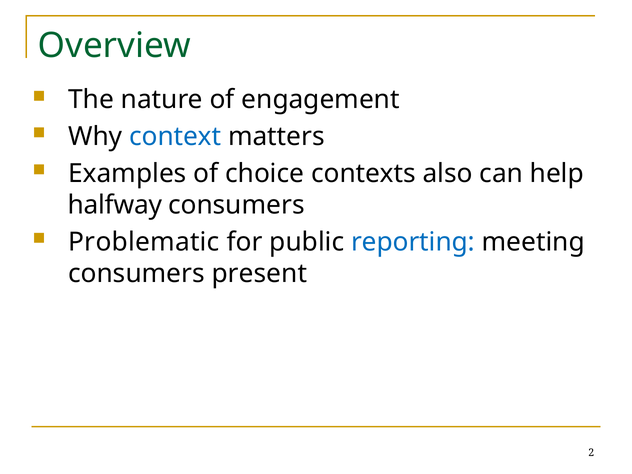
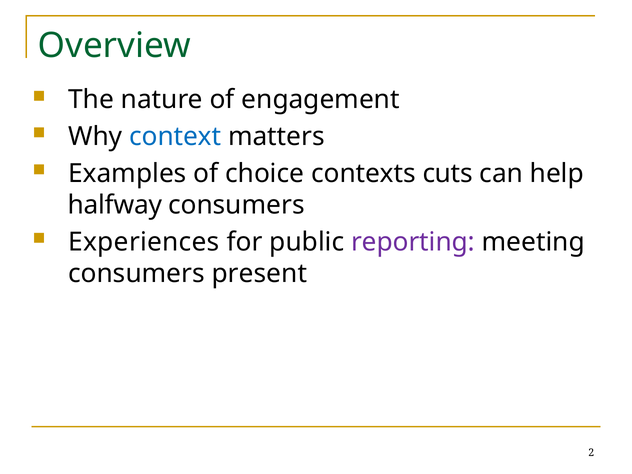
also: also -> cuts (448, 174)
Problematic: Problematic -> Experiences (144, 242)
reporting colour: blue -> purple (413, 242)
